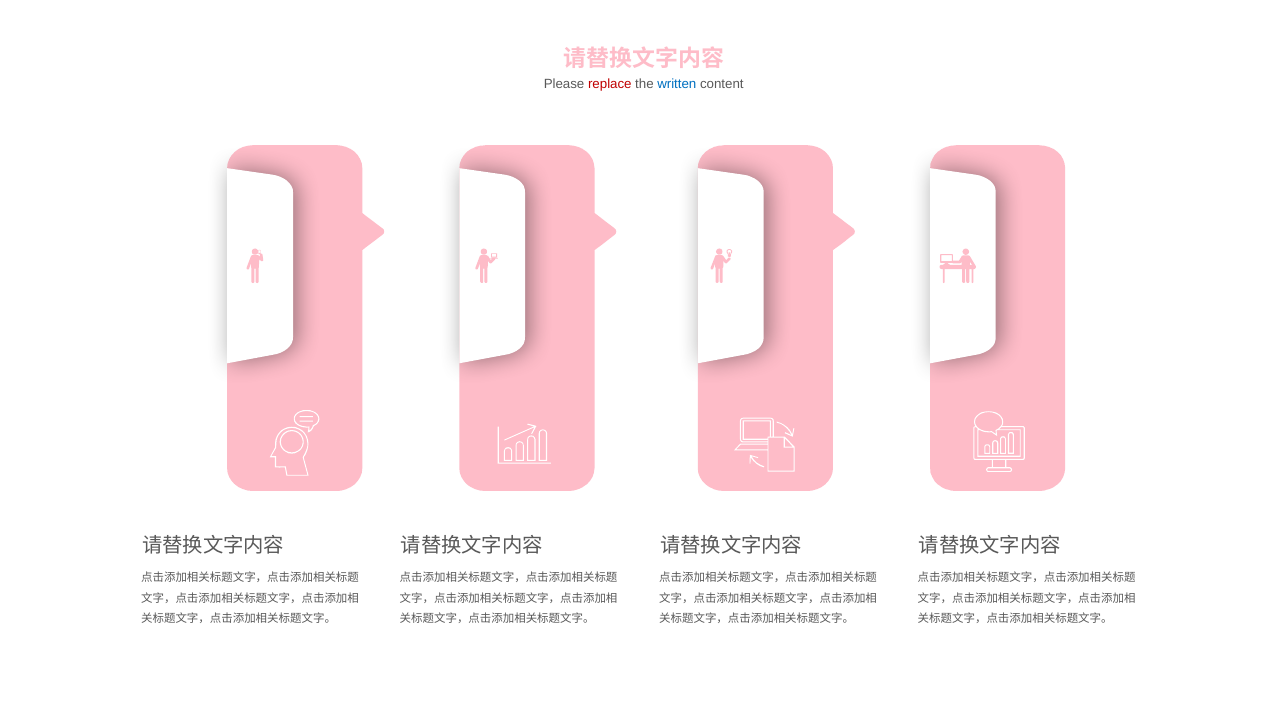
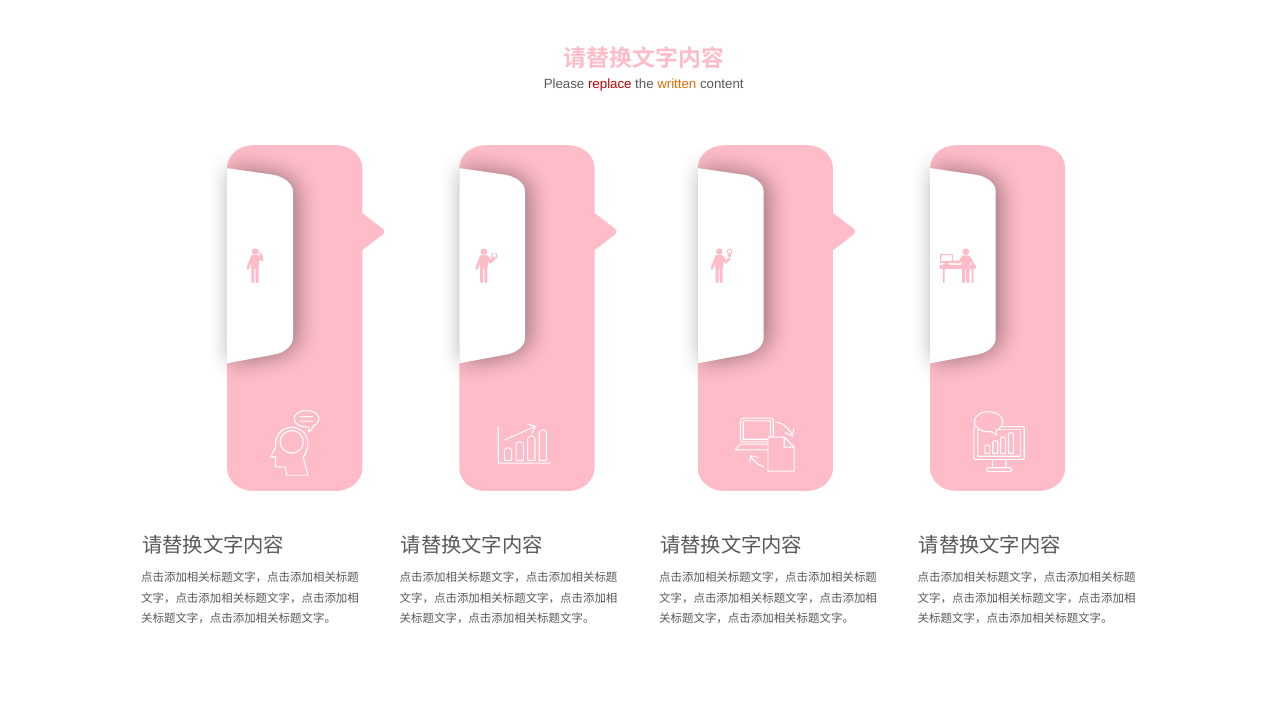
written colour: blue -> orange (677, 84)
